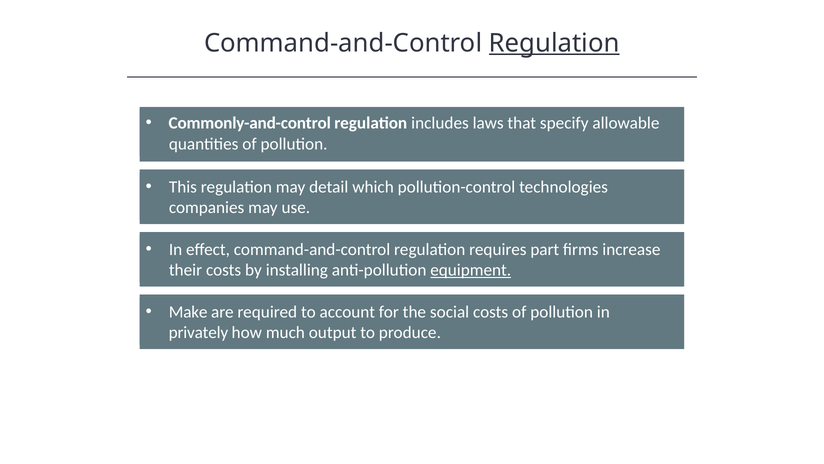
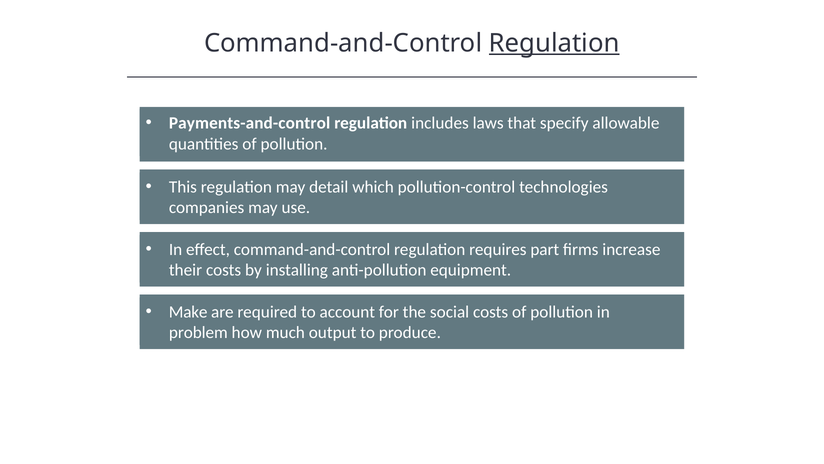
Commonly-and-control: Commonly-and-control -> Payments-and-control (250, 123)
equipment underline: present -> none (471, 270)
privately: privately -> problem (198, 332)
